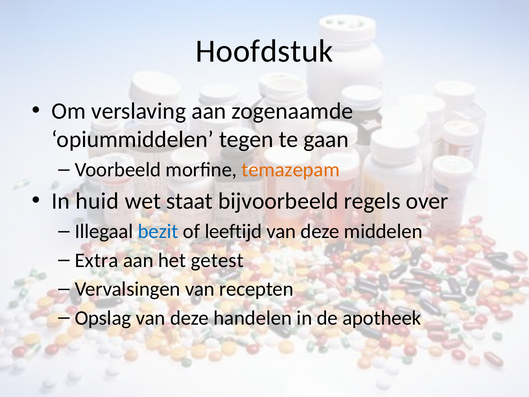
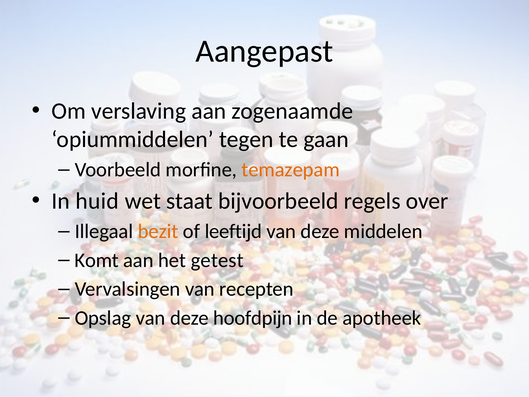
Hoofdstuk: Hoofdstuk -> Aangepast (264, 51)
bezit colour: blue -> orange (158, 231)
Extra: Extra -> Komt (97, 260)
handelen: handelen -> hoofdpijn (253, 318)
